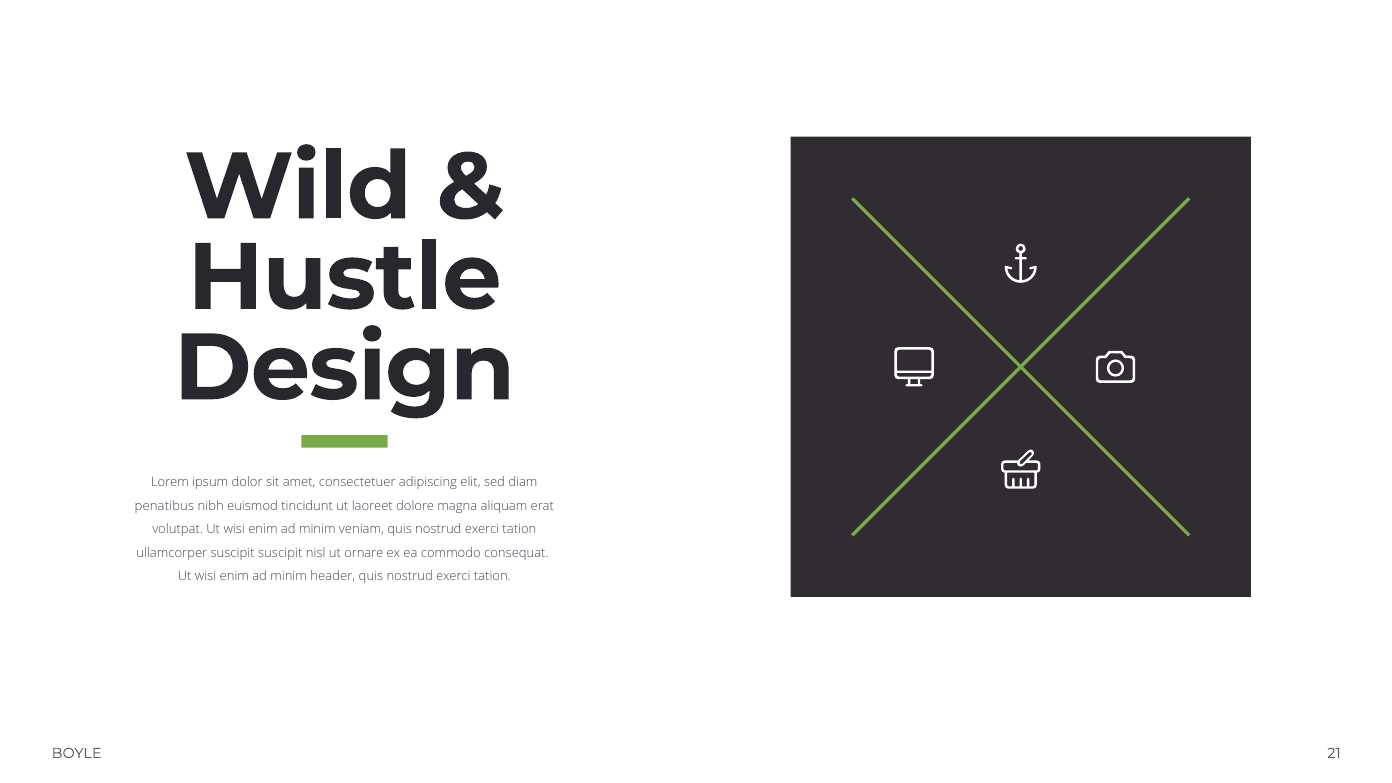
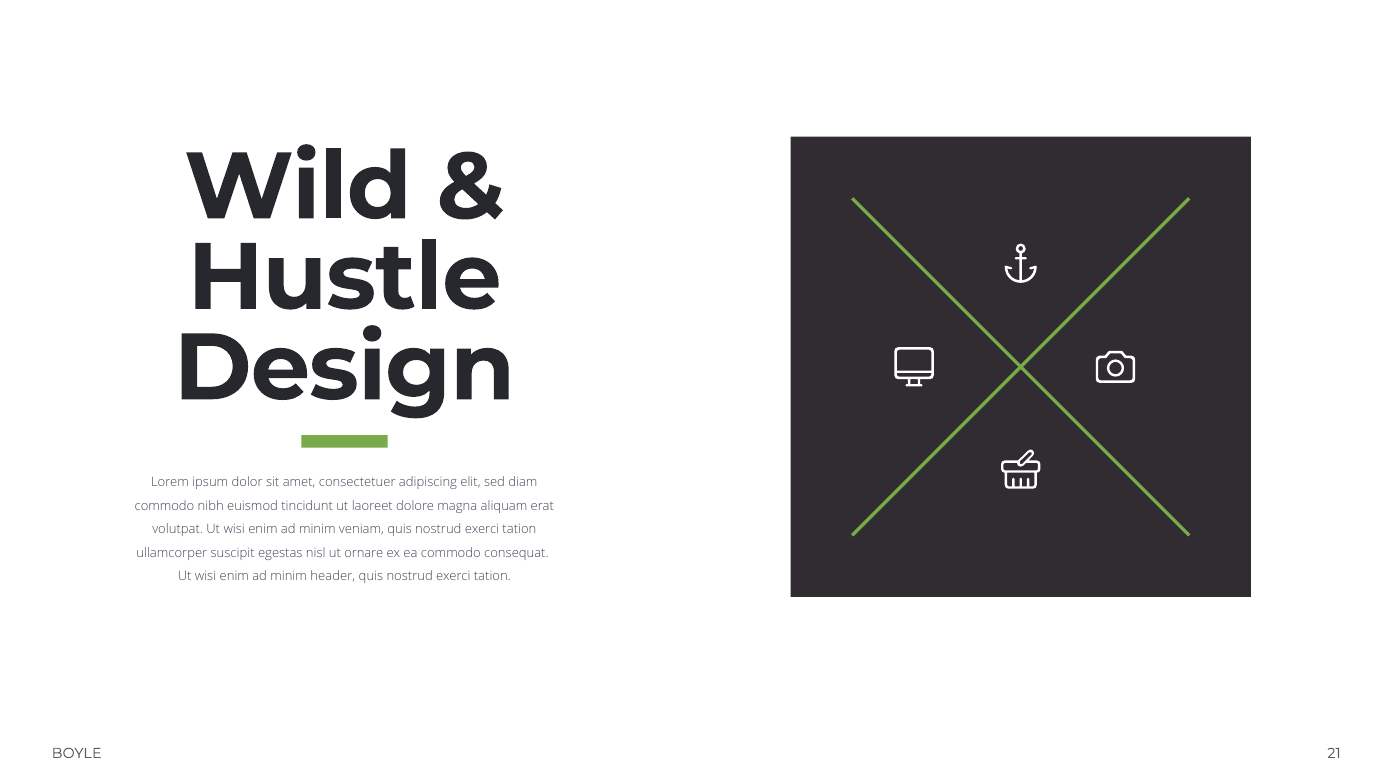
penatibus: penatibus -> commodo (164, 506)
suscipit suscipit: suscipit -> egestas (280, 553)
